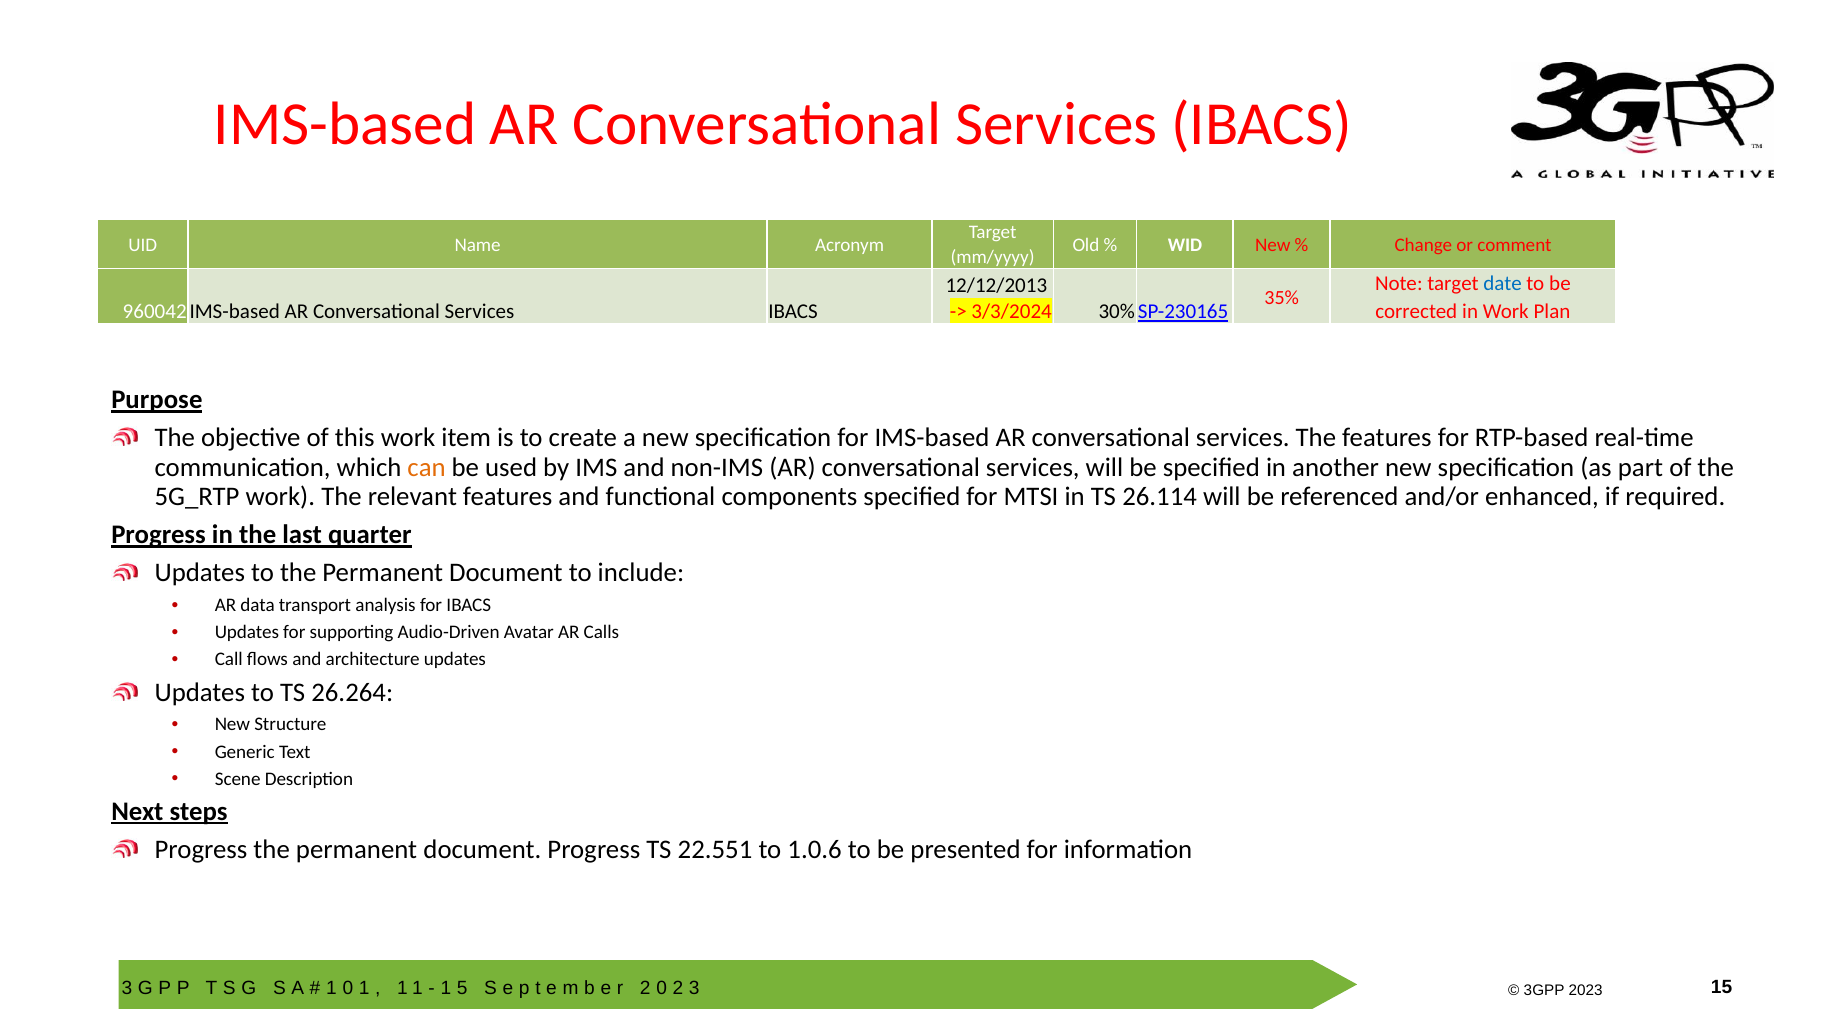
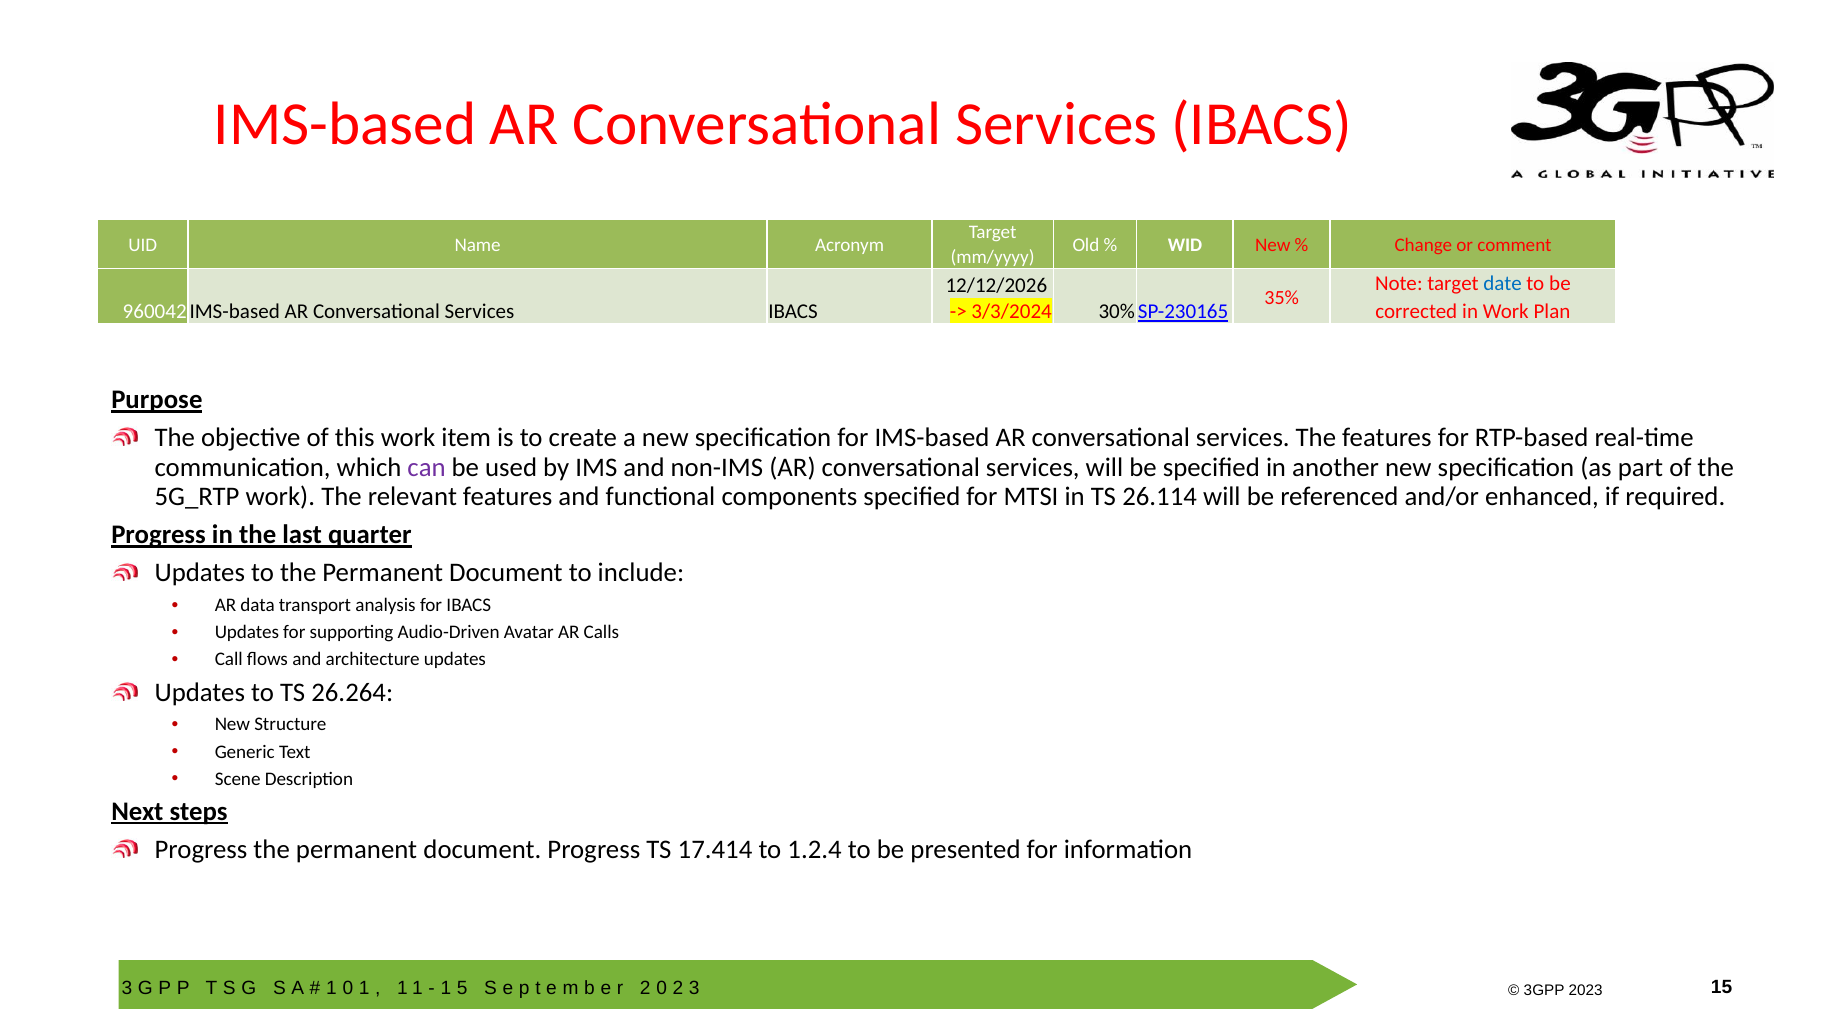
12/12/2013: 12/12/2013 -> 12/12/2026 (996, 285)
can colour: orange -> purple (427, 467)
22.551: 22.551 -> 17.414 (715, 849)
1.0.6: 1.0.6 -> 1.2.4 (815, 849)
